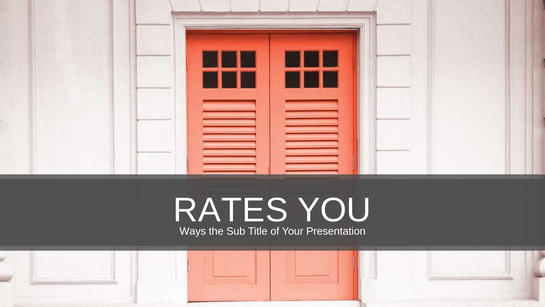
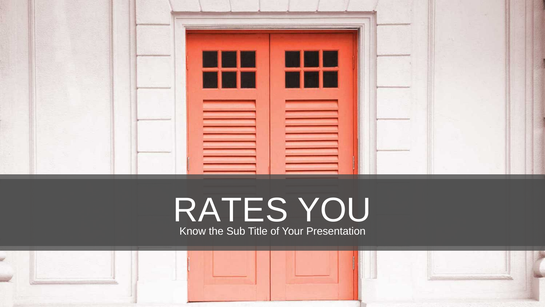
Ways: Ways -> Know (193, 231)
